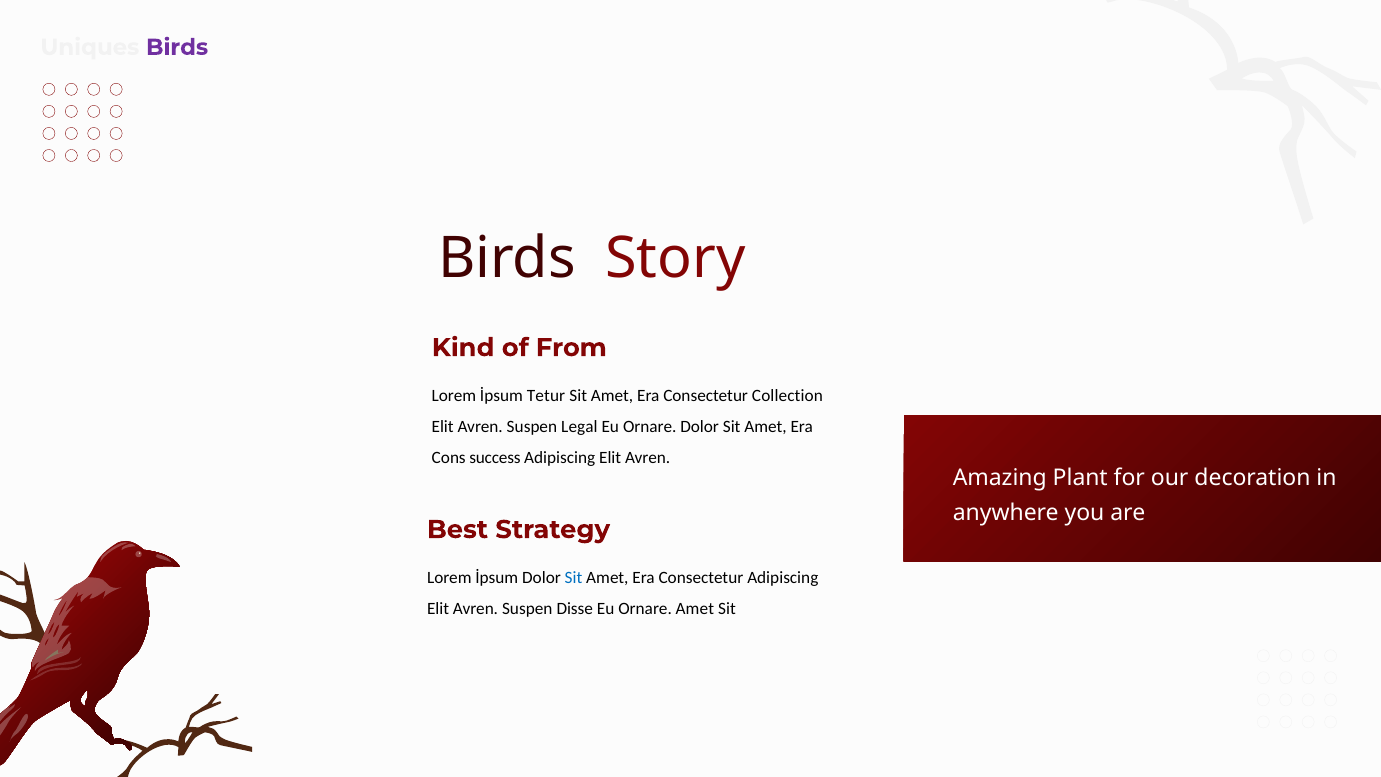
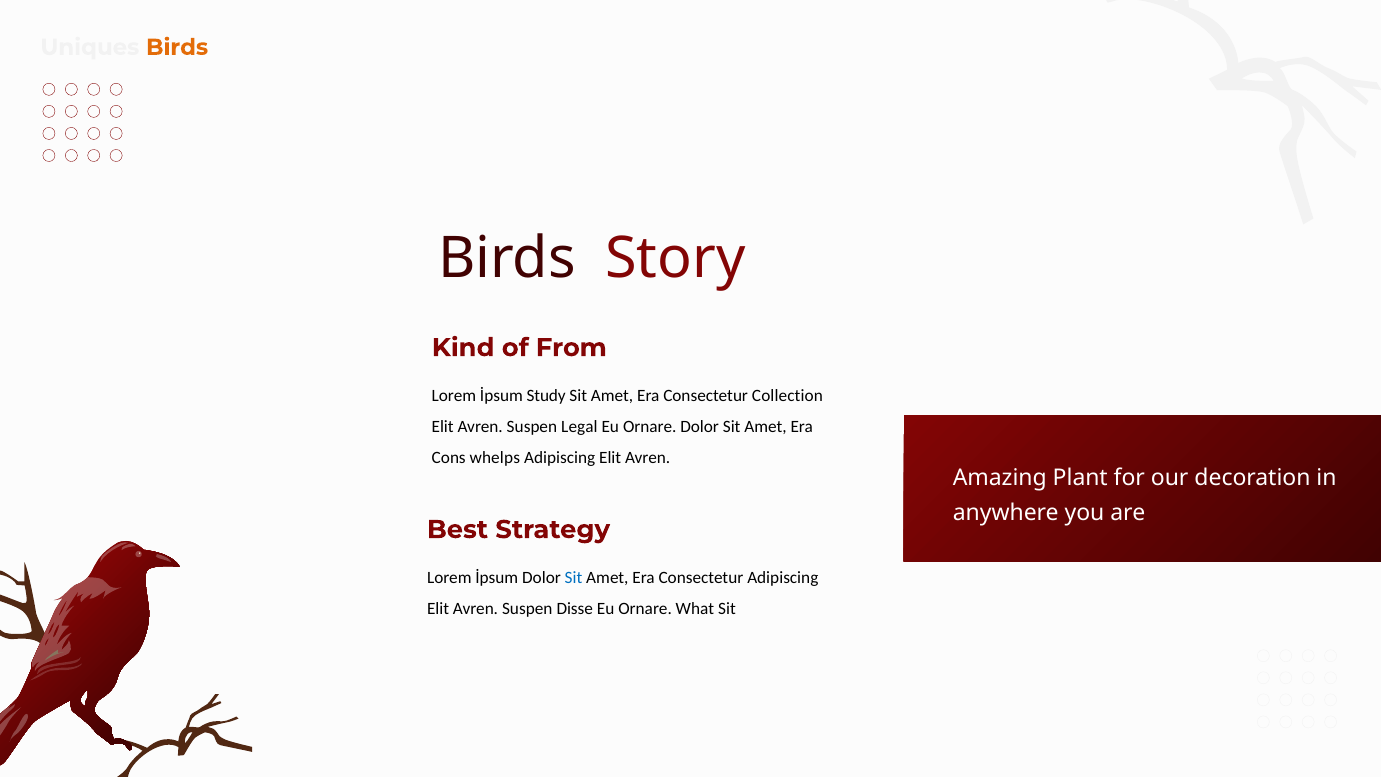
Birds colour: purple -> orange (177, 47)
Tetur: Tetur -> Study (546, 396)
success: success -> whelps (495, 458)
Ornare Amet: Amet -> What (695, 609)
